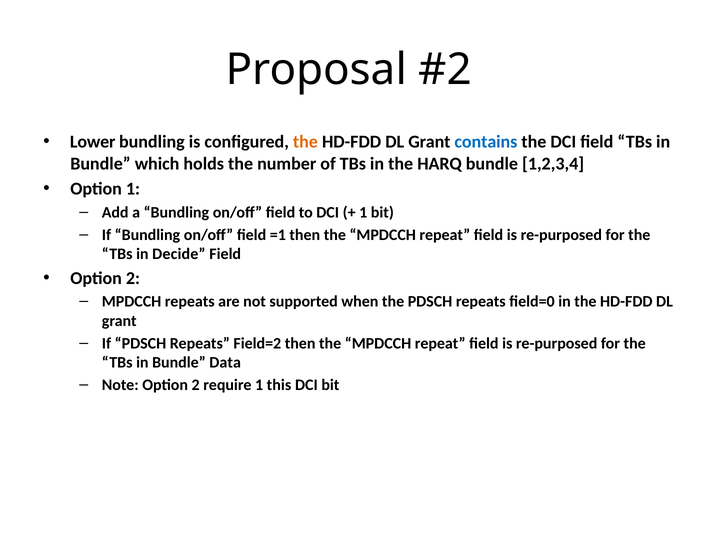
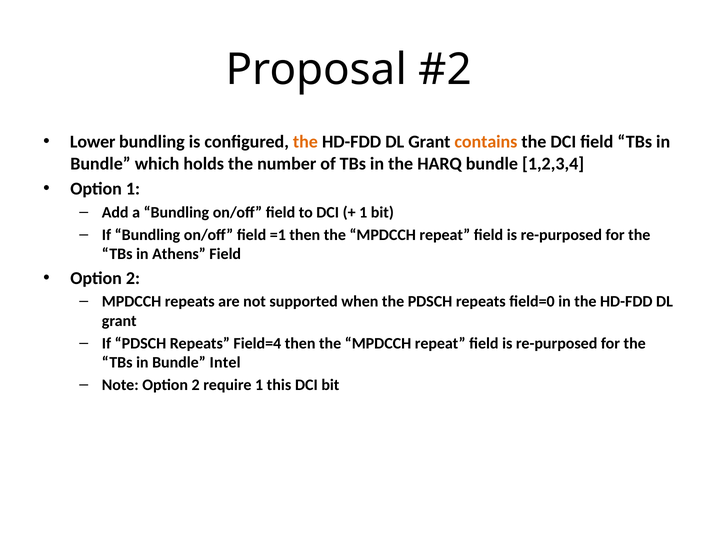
contains colour: blue -> orange (486, 142)
Decide: Decide -> Athens (179, 254)
Field=2: Field=2 -> Field=4 (257, 343)
Data: Data -> Intel (225, 362)
